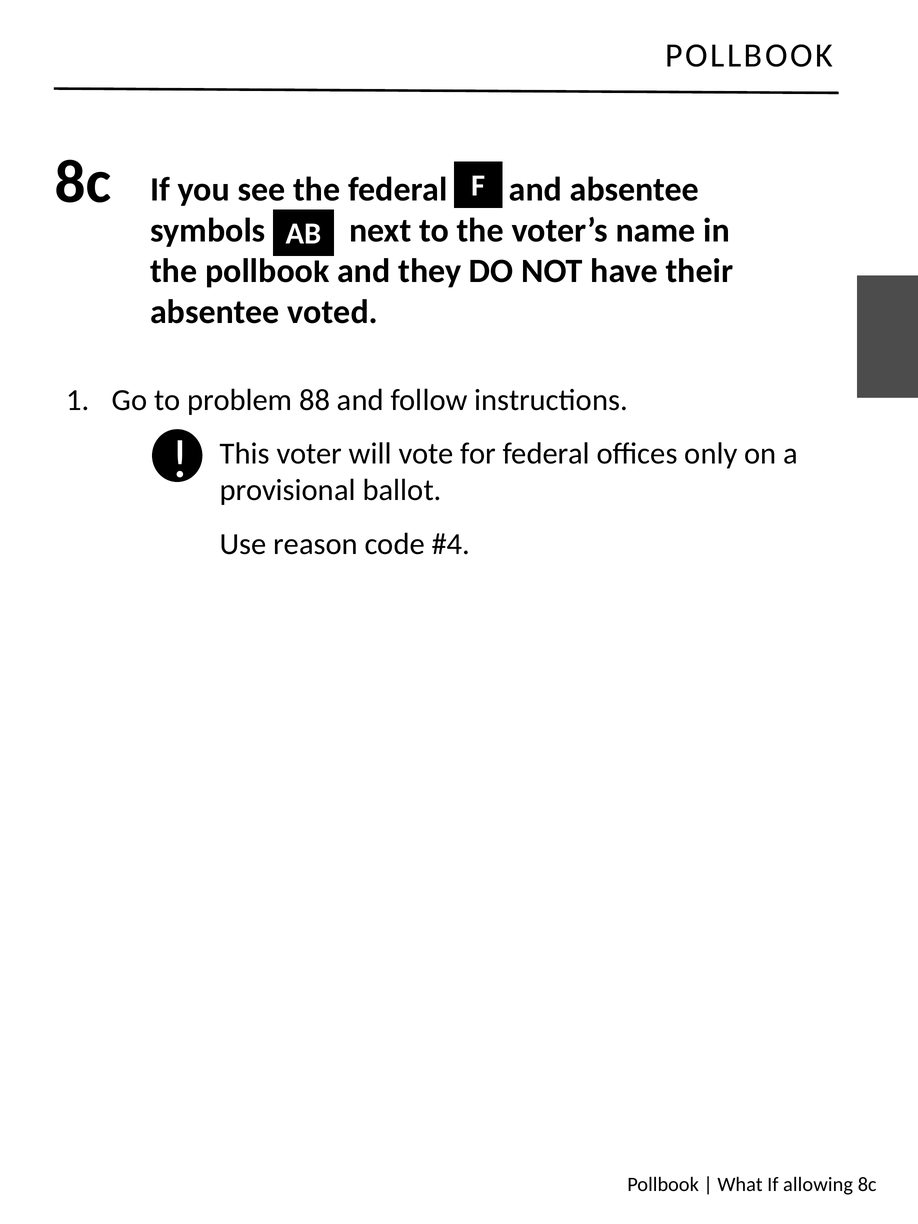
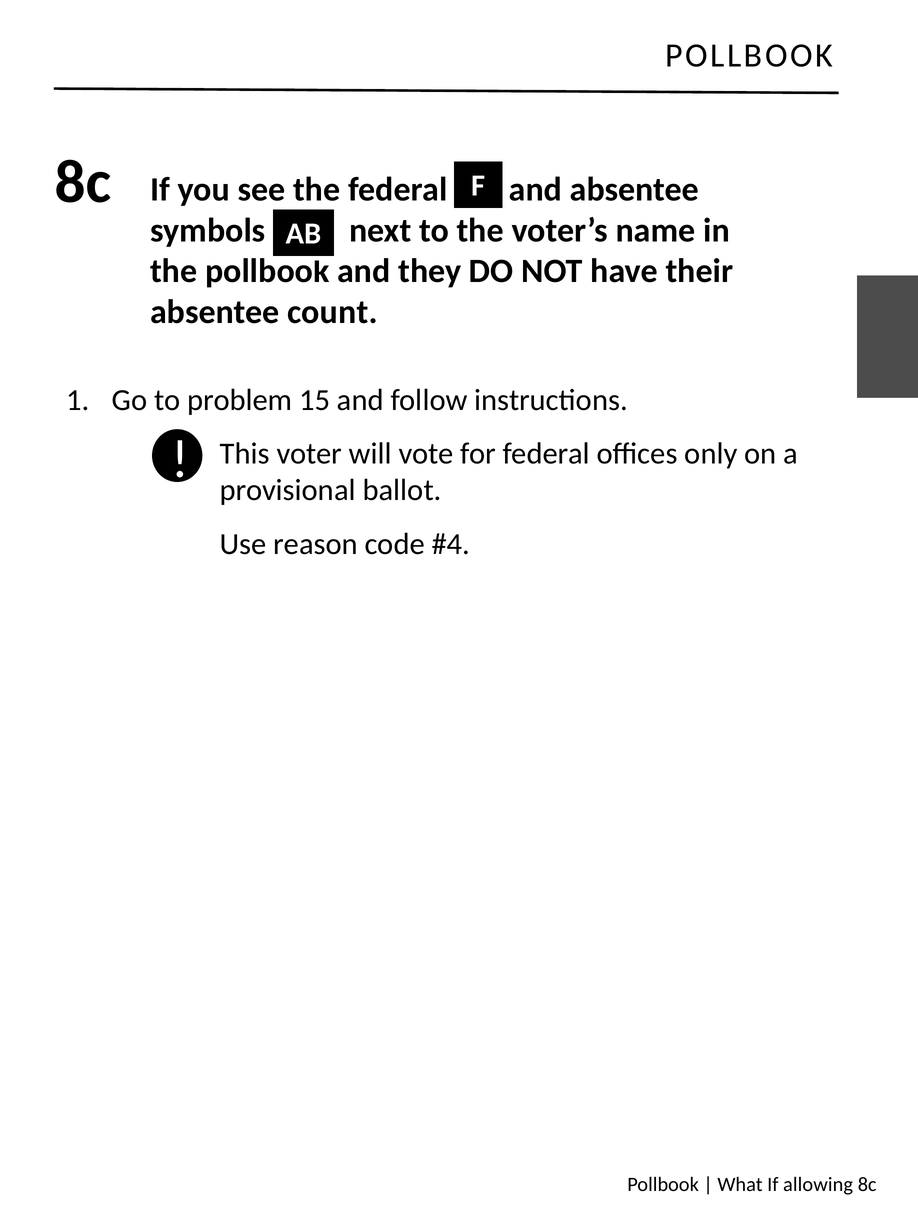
voted: voted -> count (332, 312)
88: 88 -> 15 (315, 400)
